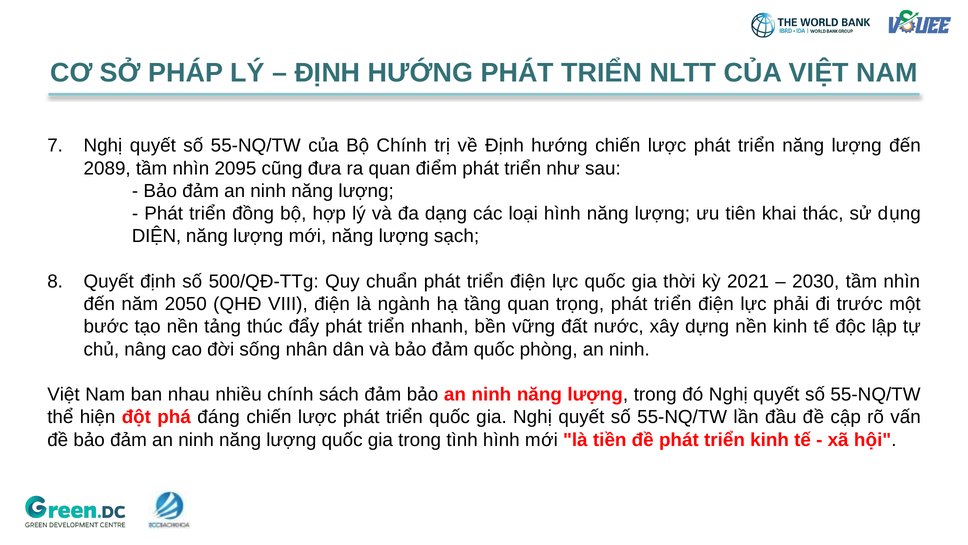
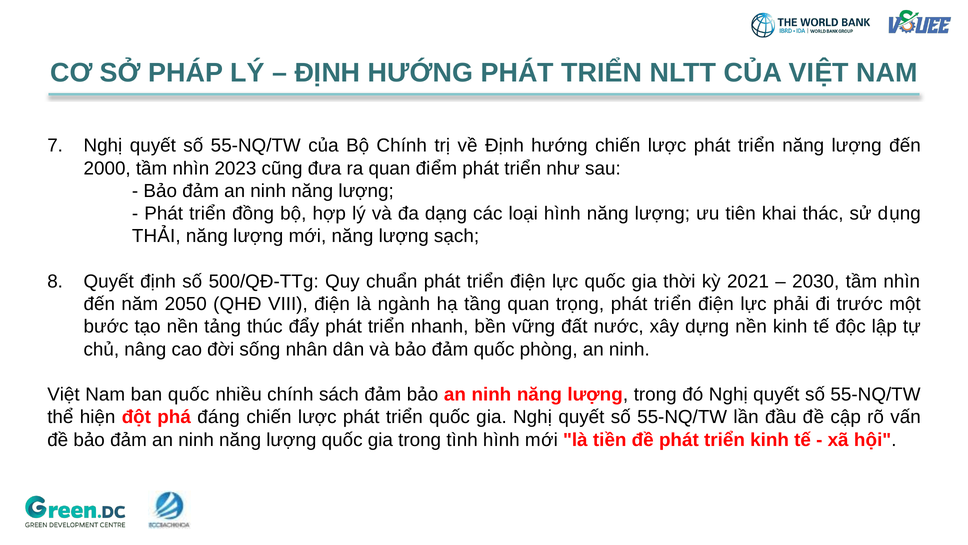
2089: 2089 -> 2000 (107, 168)
2095: 2095 -> 2023 (235, 168)
DIỆN: DIỆN -> THẢI (156, 236)
ban nhau: nhau -> quốc (189, 394)
